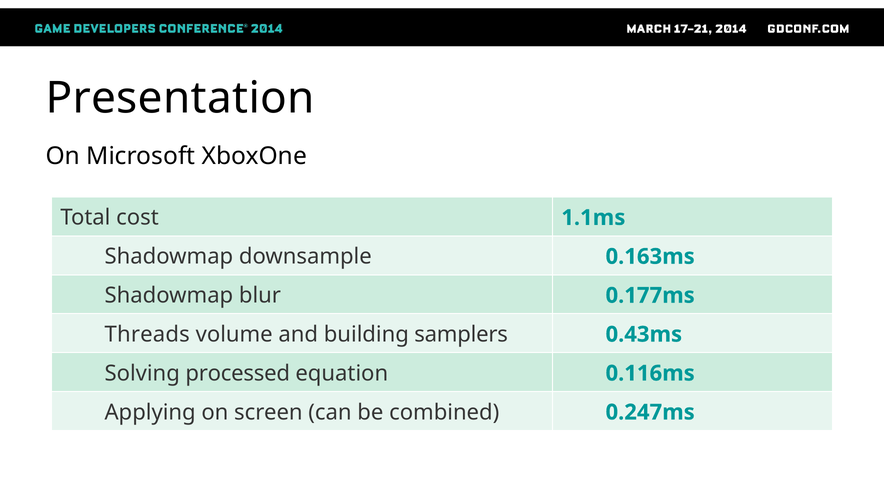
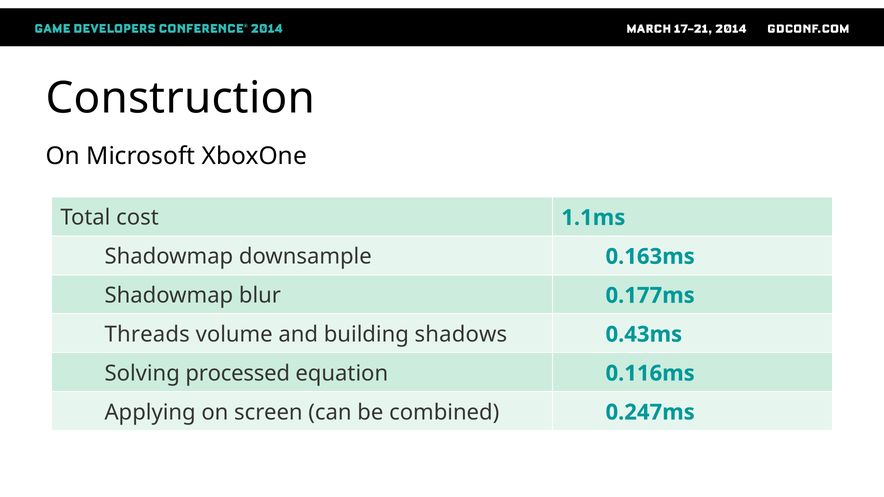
Presentation: Presentation -> Construction (180, 98)
samplers: samplers -> shadows (461, 335)
